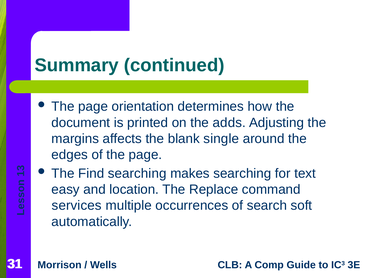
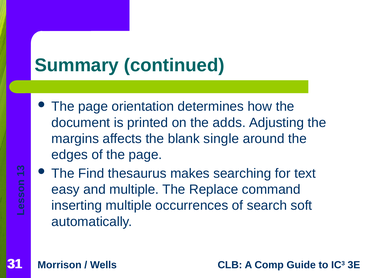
Find searching: searching -> thesaurus (137, 173)
and location: location -> multiple (134, 189)
services: services -> inserting (77, 205)
